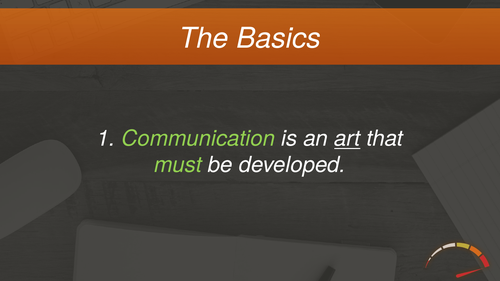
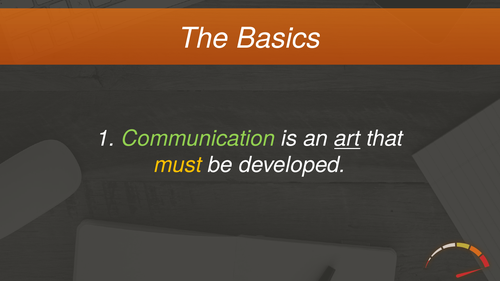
must colour: light green -> yellow (178, 165)
